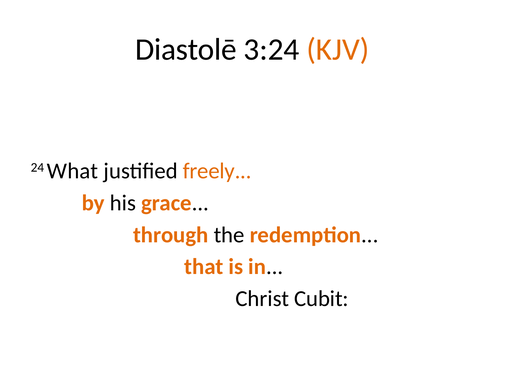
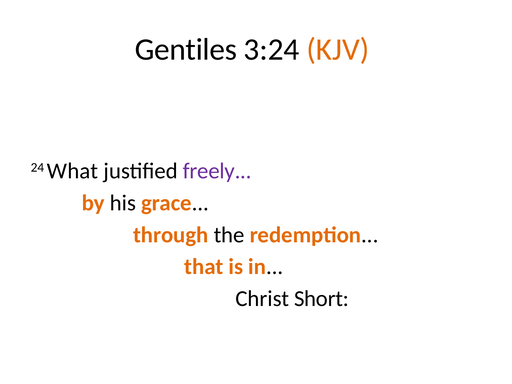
Diastolē: Diastolē -> Gentiles (186, 50)
freely colour: orange -> purple (217, 171)
Cubit: Cubit -> Short (321, 299)
